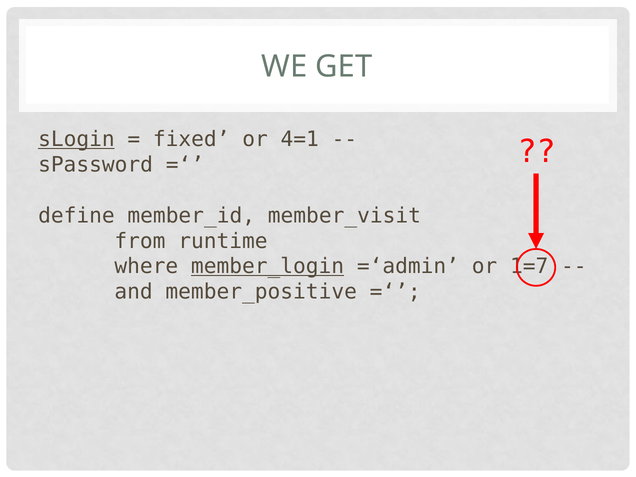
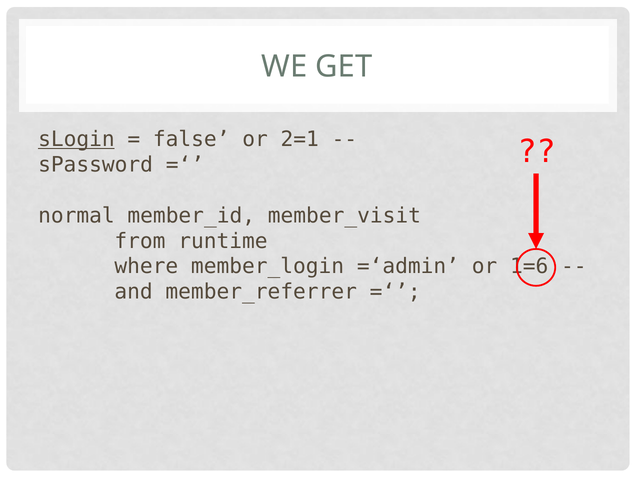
fixed: fixed -> false (191, 139)
4=1: 4=1 -> 2=1 (300, 139)
define: define -> normal (76, 216)
member_login underline: present -> none (268, 266)
1=7: 1=7 -> 1=6 (529, 266)
member_positive: member_positive -> member_referrer (261, 292)
